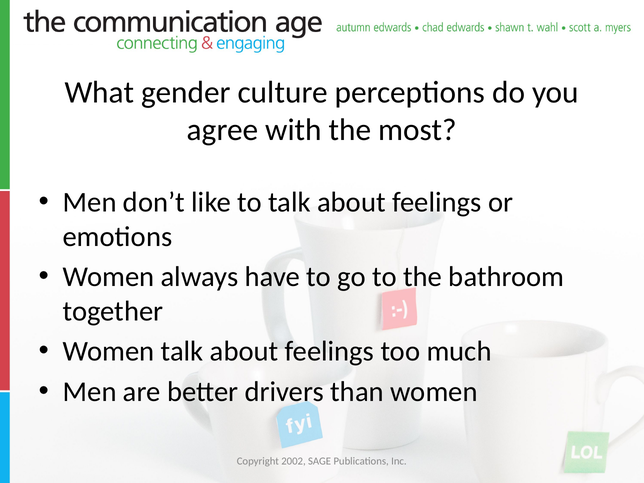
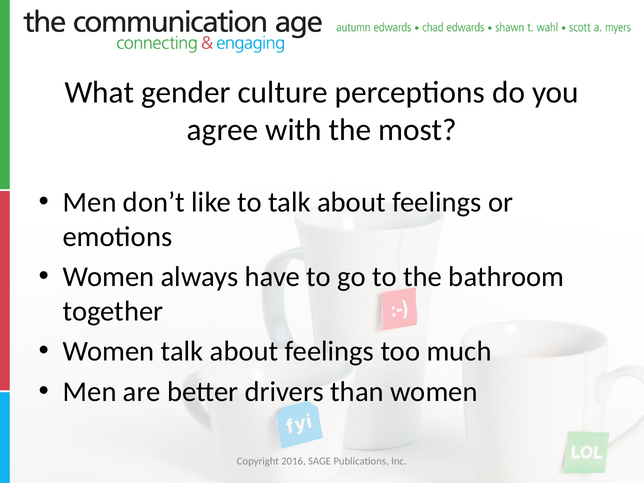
2002: 2002 -> 2016 (293, 461)
